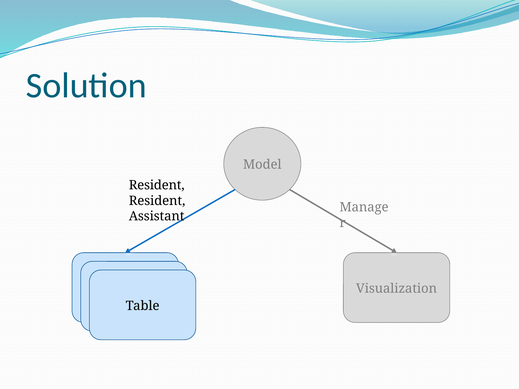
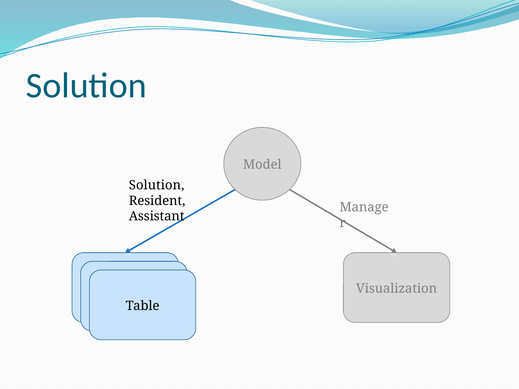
Resident: Resident -> Solution (157, 185)
